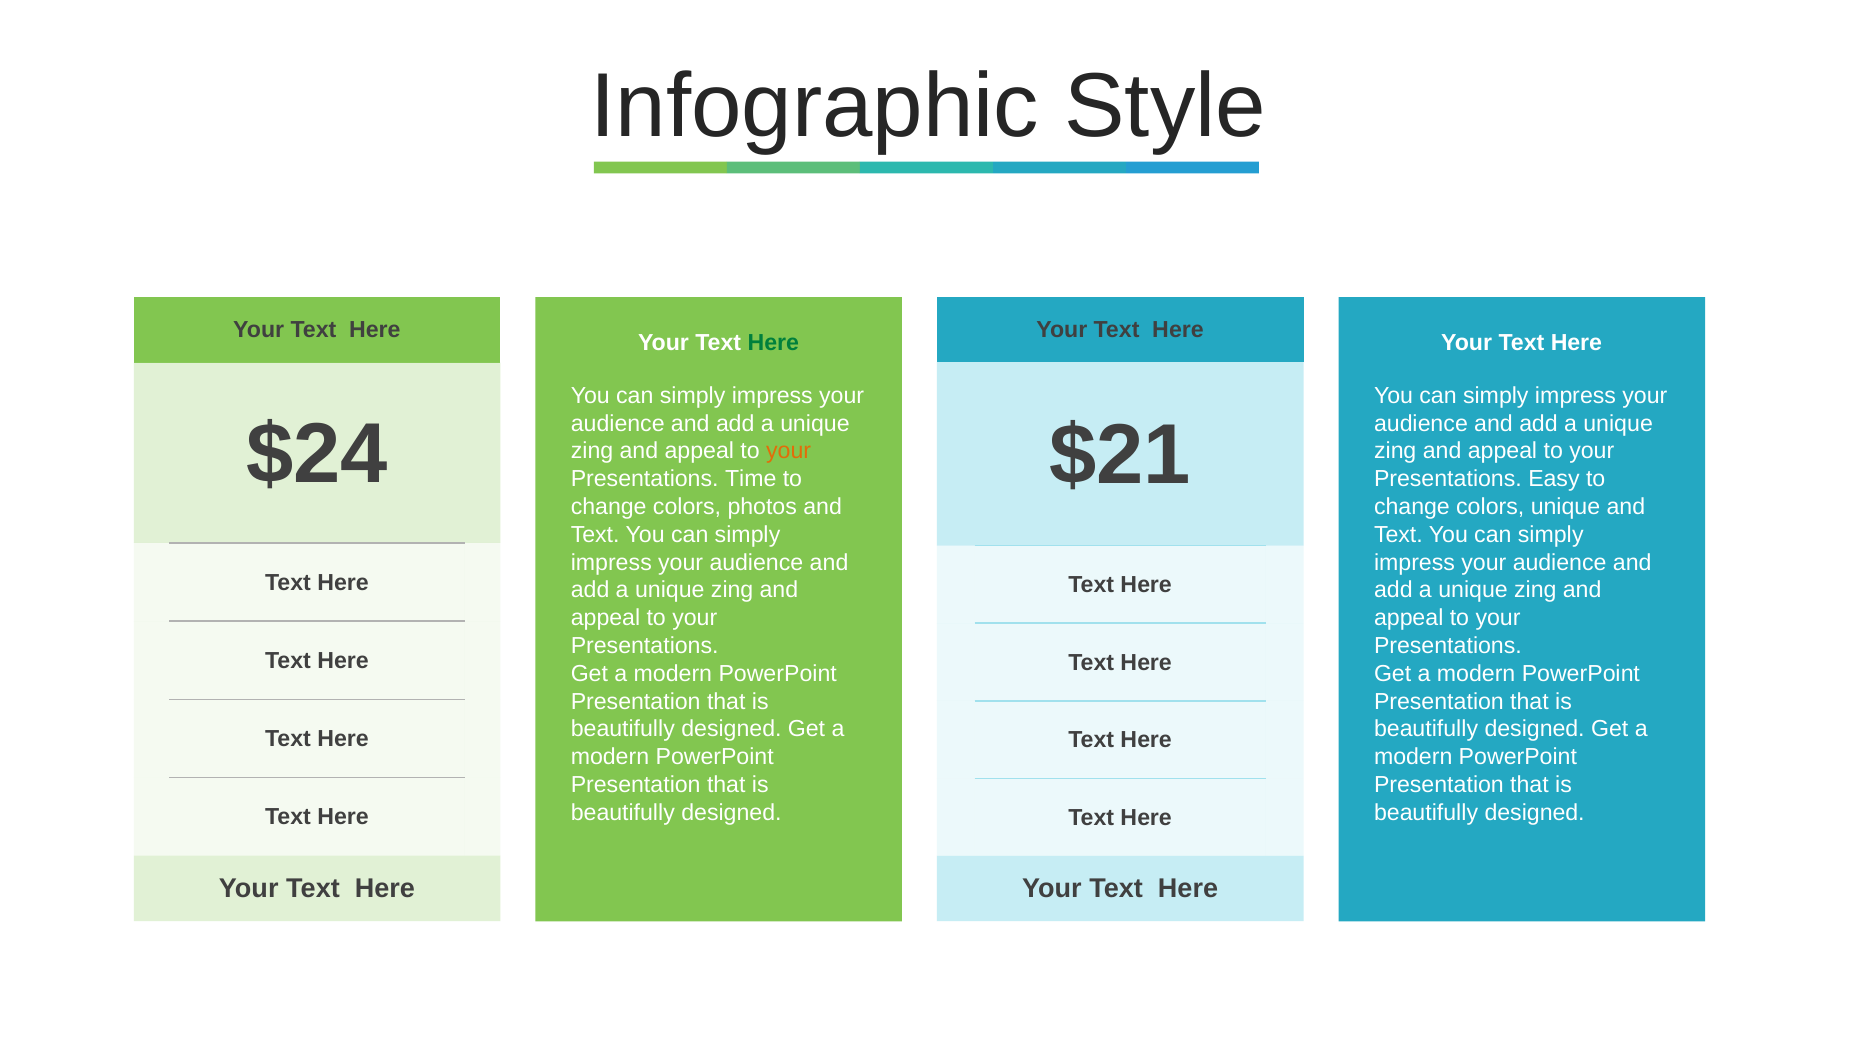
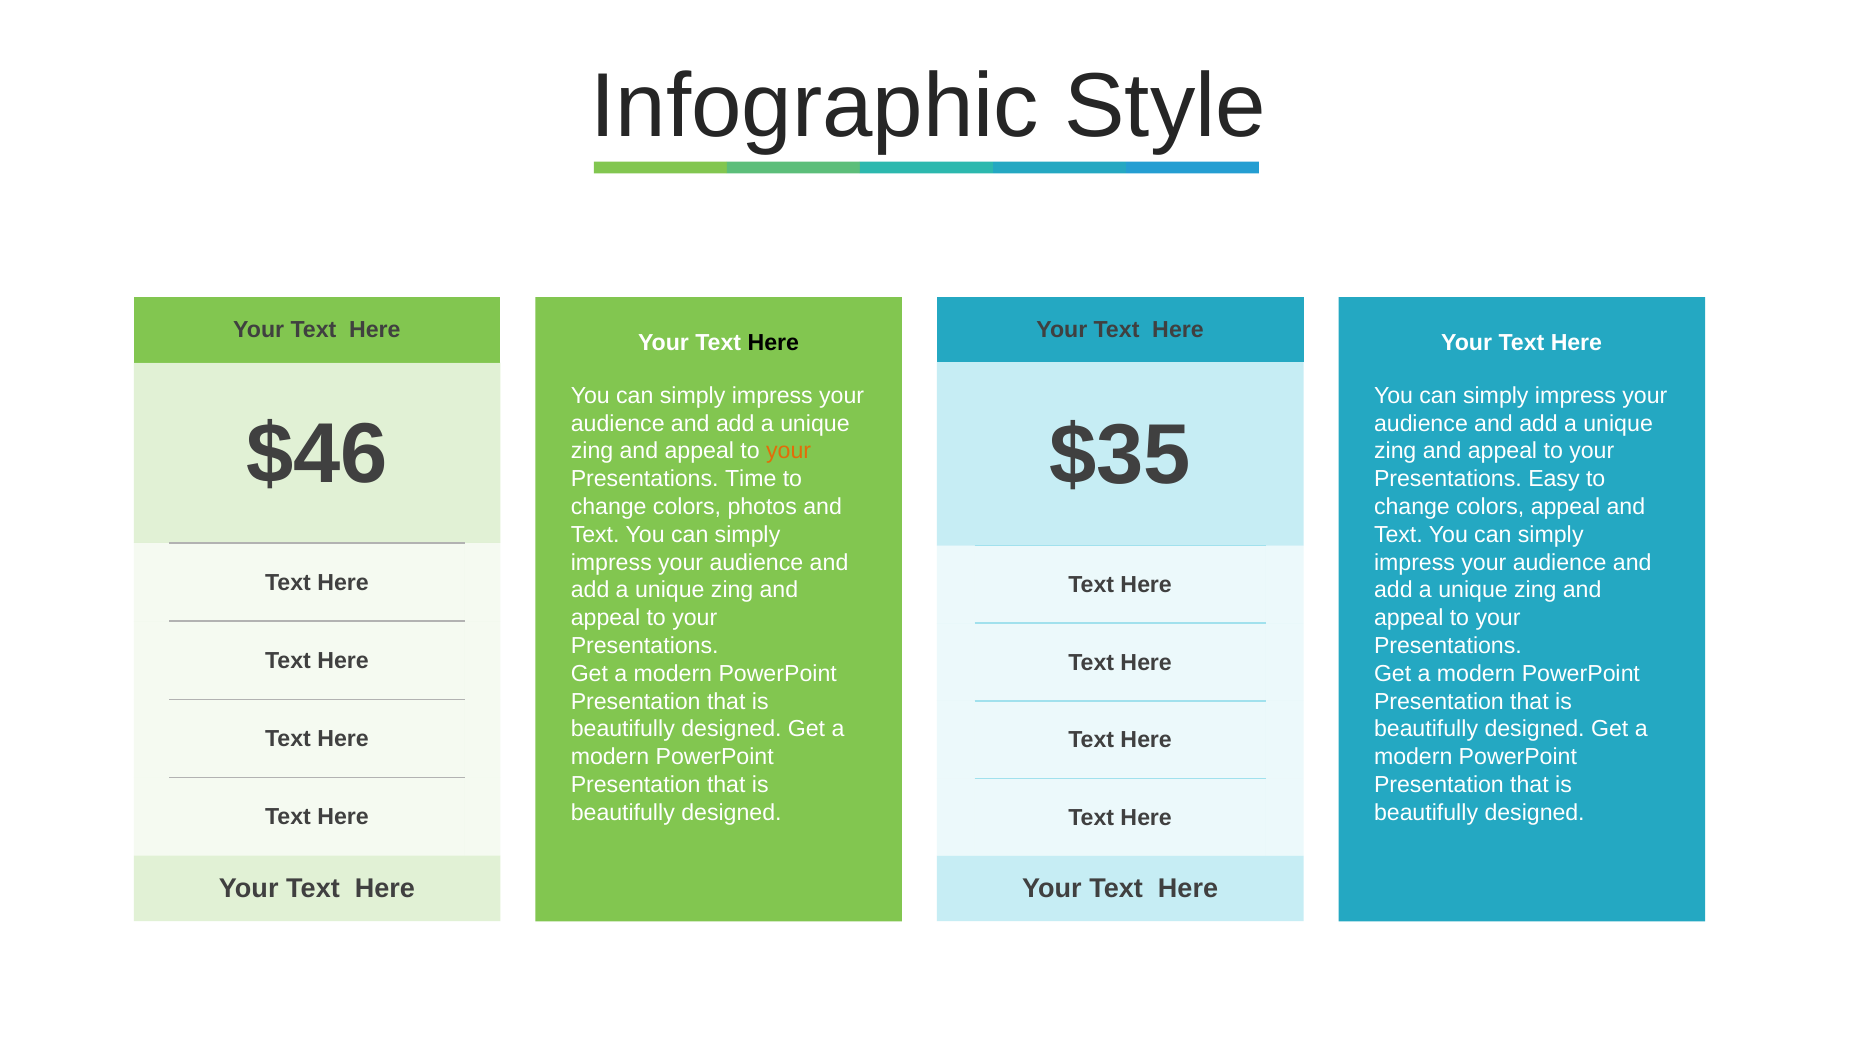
Here colour: green -> black (773, 342)
$24: $24 -> $46 (317, 454)
$21: $21 -> $35 (1120, 455)
colors unique: unique -> appeal (1565, 507)
